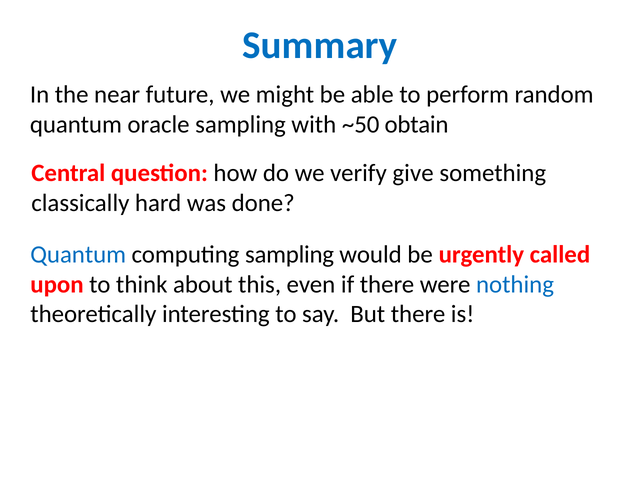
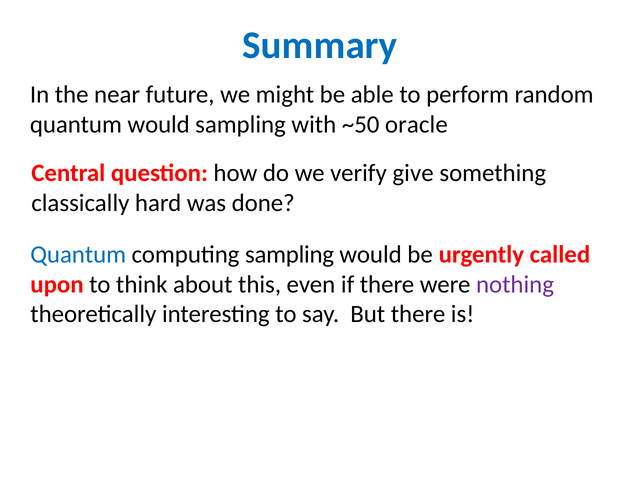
quantum oracle: oracle -> would (159, 124)
obtain: obtain -> oracle (416, 124)
nothing colour: blue -> purple (515, 284)
